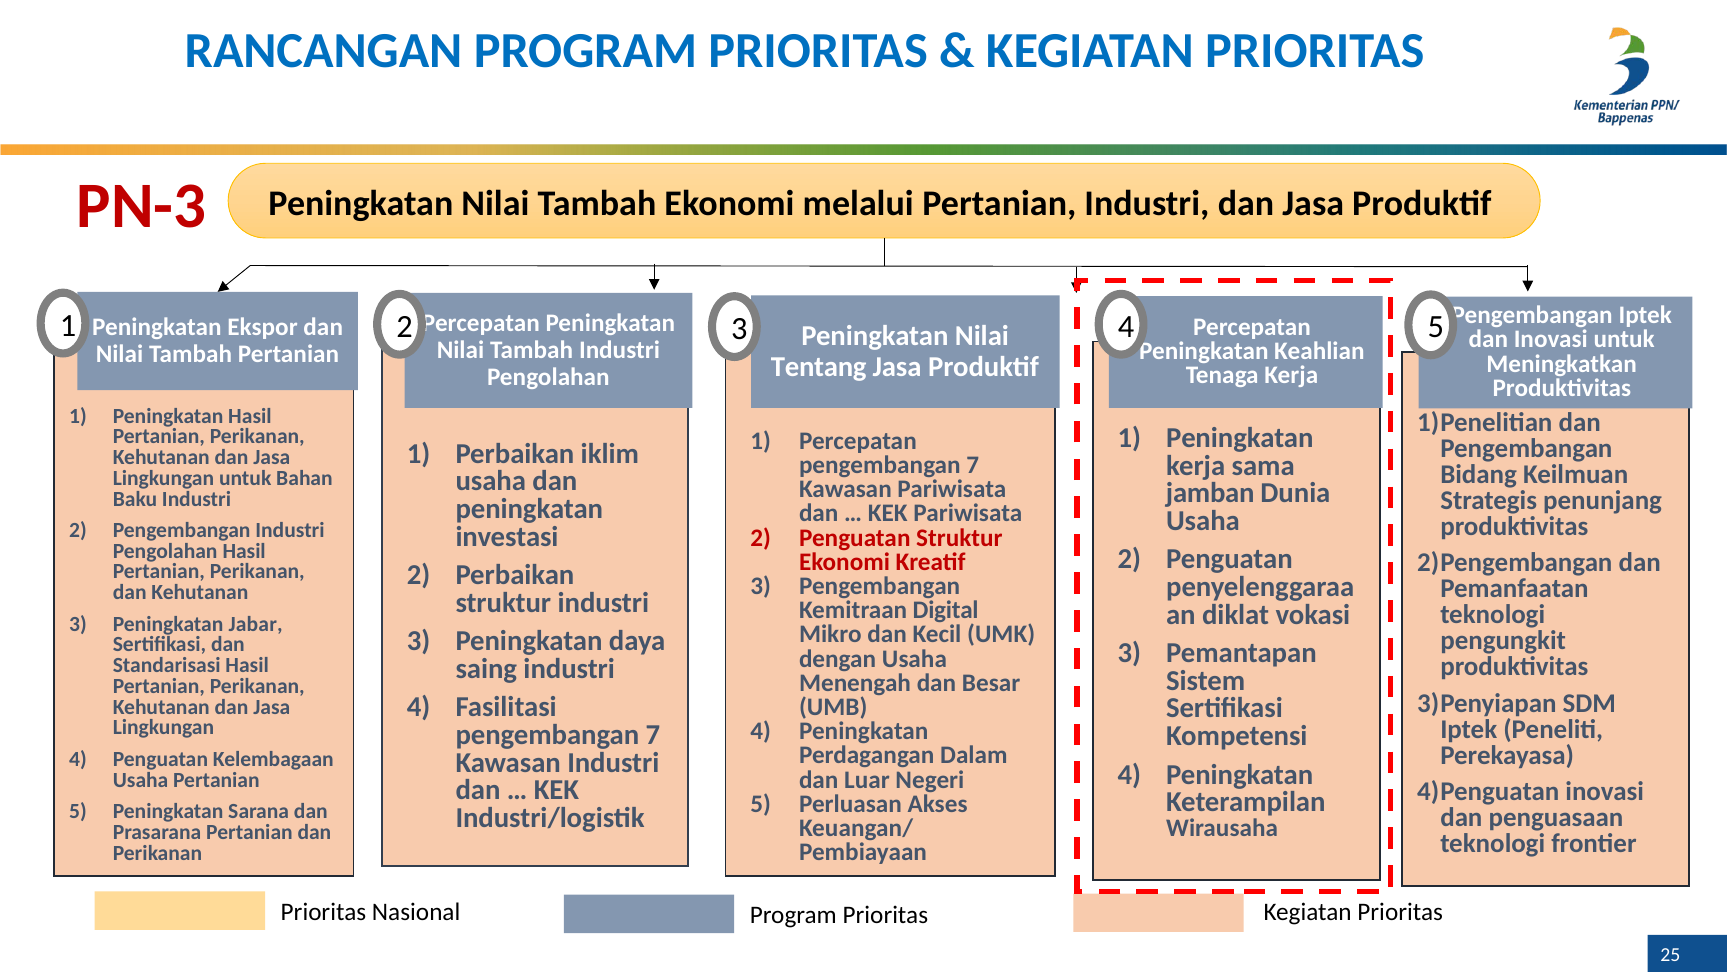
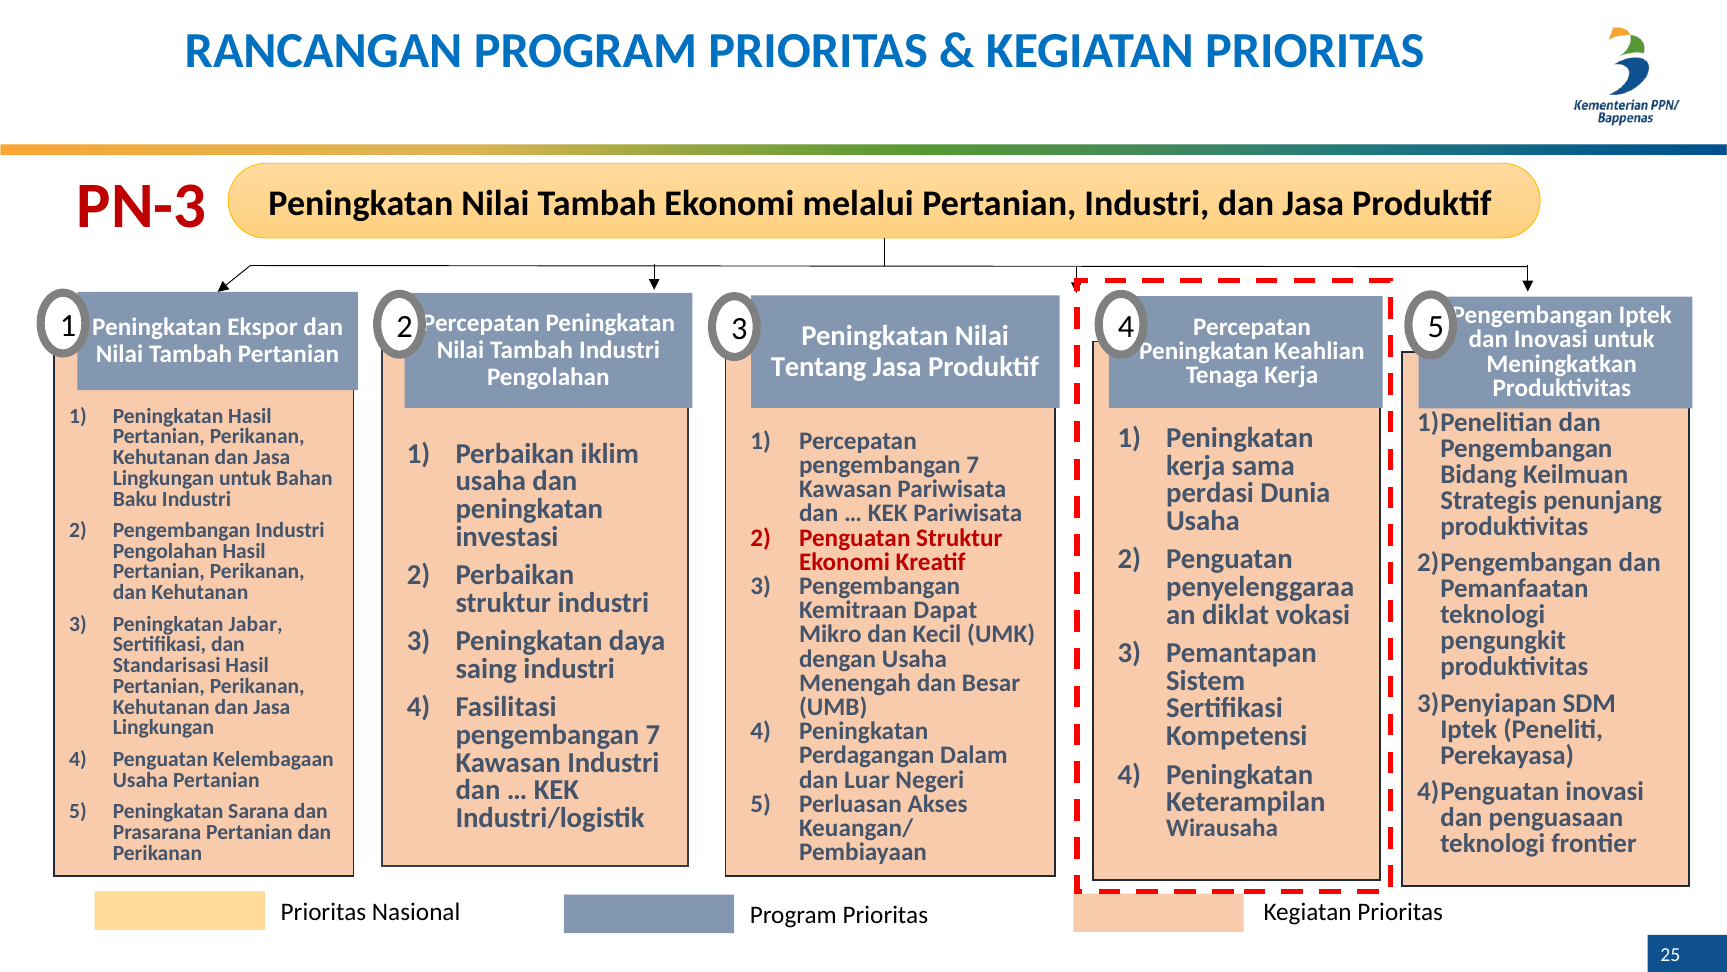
jamban: jamban -> perdasi (1210, 493)
Digital: Digital -> Dapat (945, 610)
